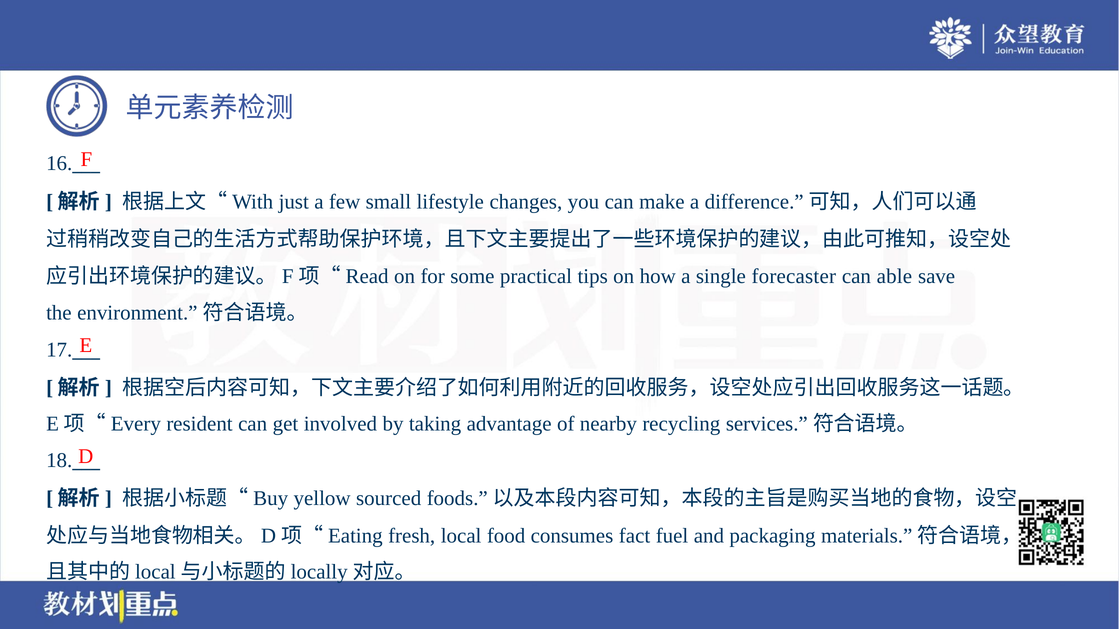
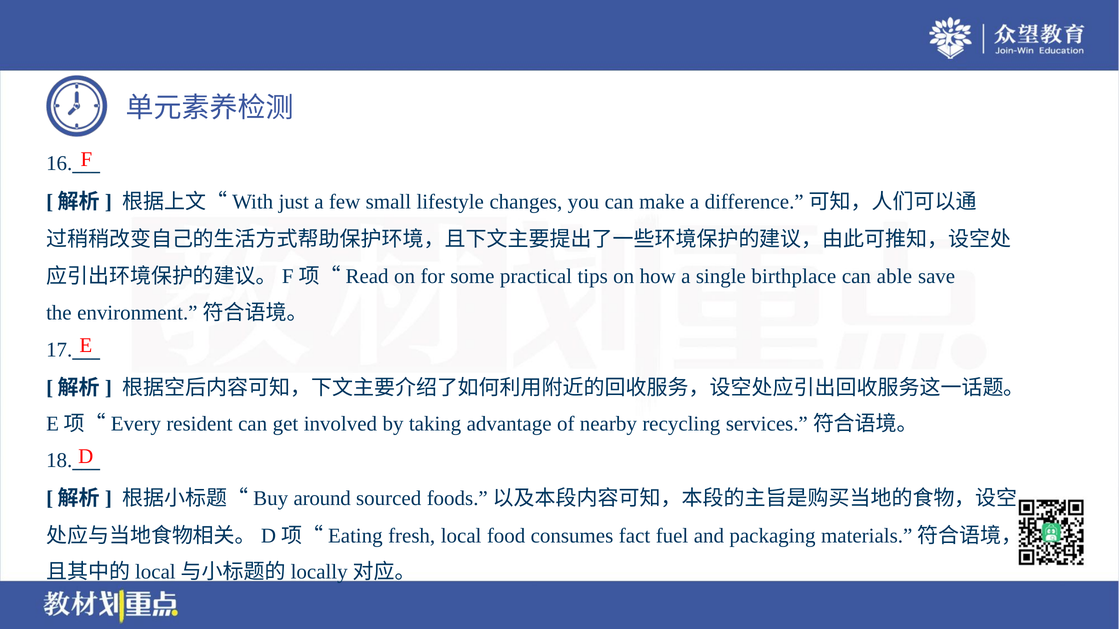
forecaster: forecaster -> birthplace (794, 277)
yellow: yellow -> around (322, 499)
